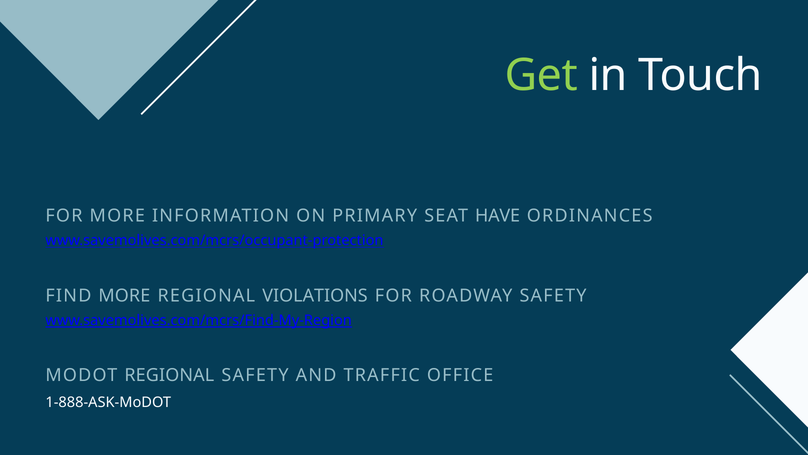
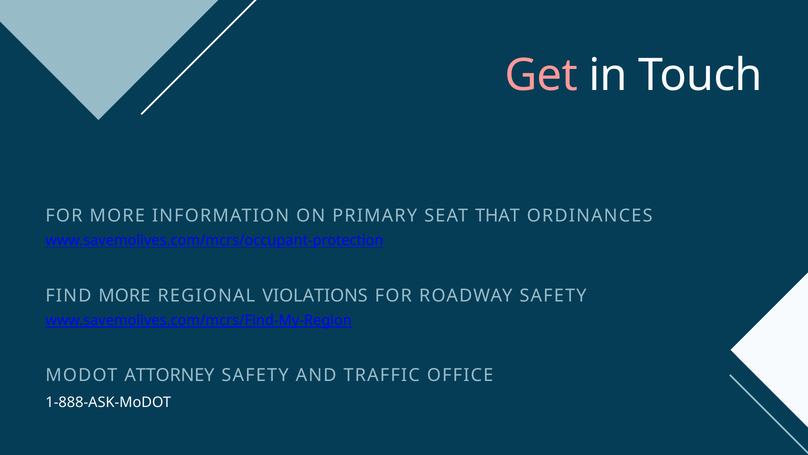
Get colour: light green -> pink (541, 75)
HAVE: HAVE -> THAT (497, 216)
MODOT REGIONAL: REGIONAL -> ATTORNEY (169, 375)
